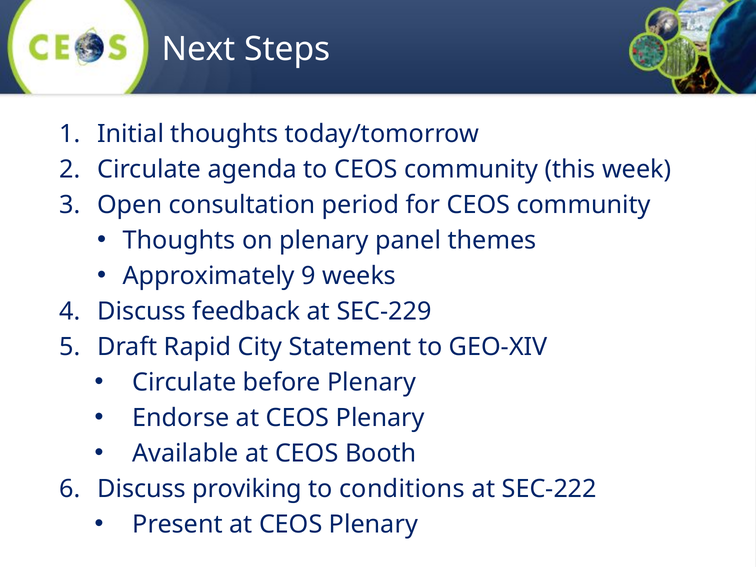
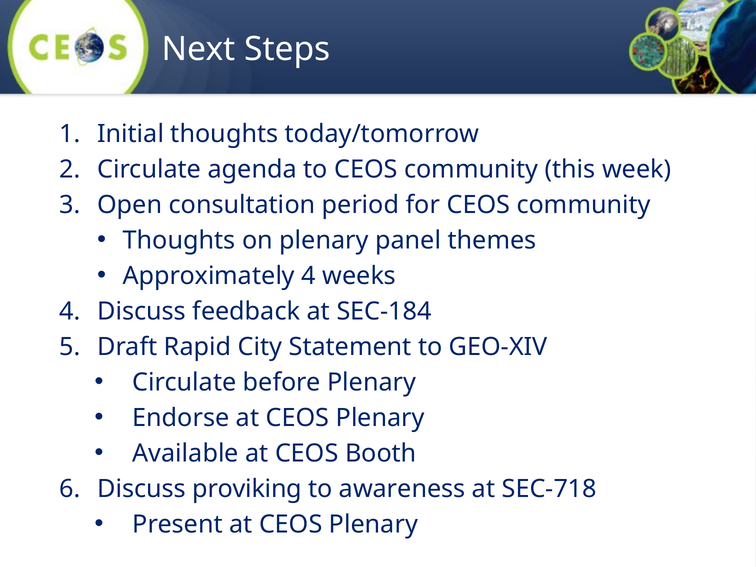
Approximately 9: 9 -> 4 (309, 276)
SEC-229: SEC-229 -> SEC-184 (384, 311)
conditions: conditions -> awareness (402, 489)
SEC-222: SEC-222 -> SEC-718 (549, 489)
